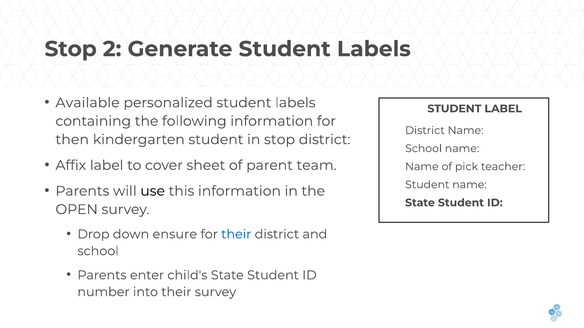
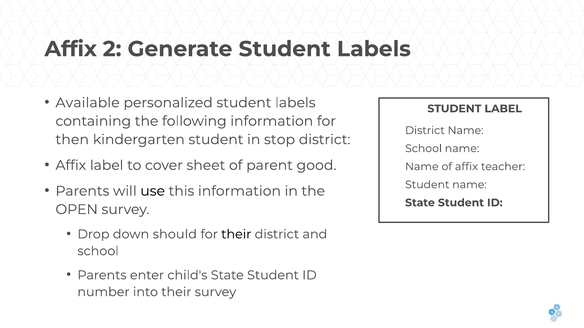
Stop: Stop -> Affix (71, 49)
team: team -> good (317, 166)
of pick: pick -> affix (466, 167)
ensure: ensure -> should (175, 235)
their colour: blue -> black (236, 235)
